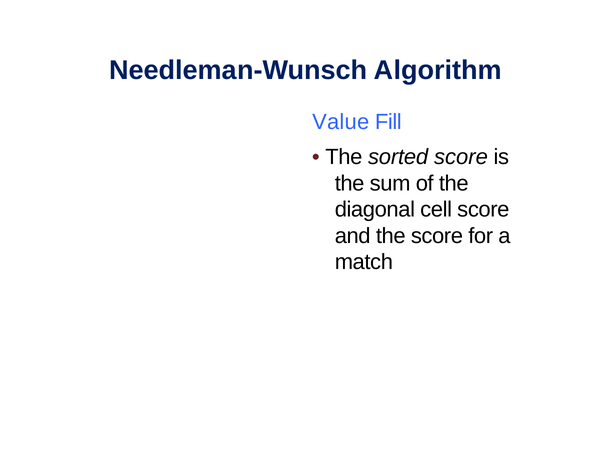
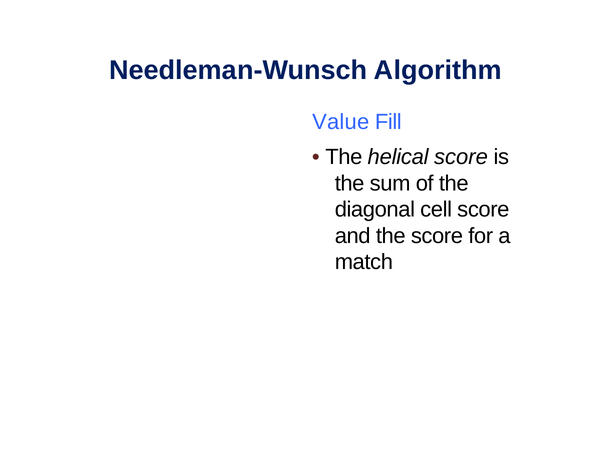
sorted: sorted -> helical (398, 157)
